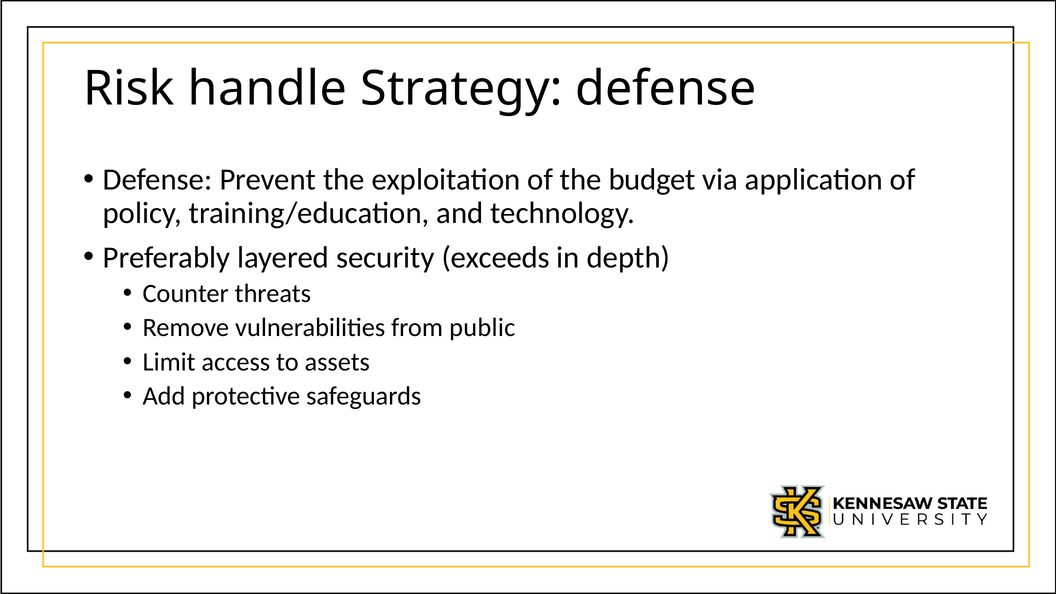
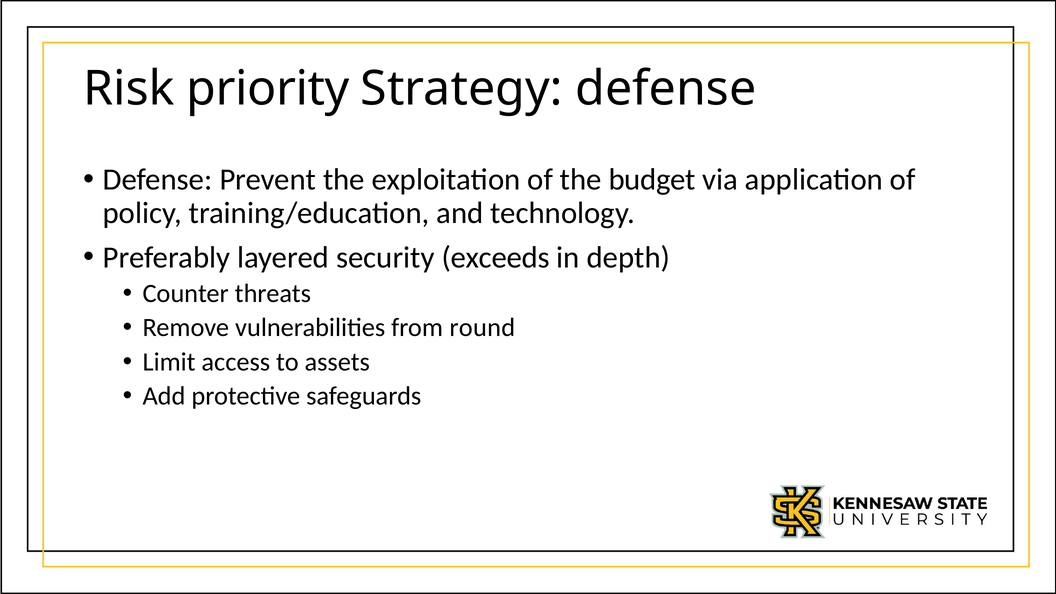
handle: handle -> priority (268, 89)
public: public -> round (482, 328)
